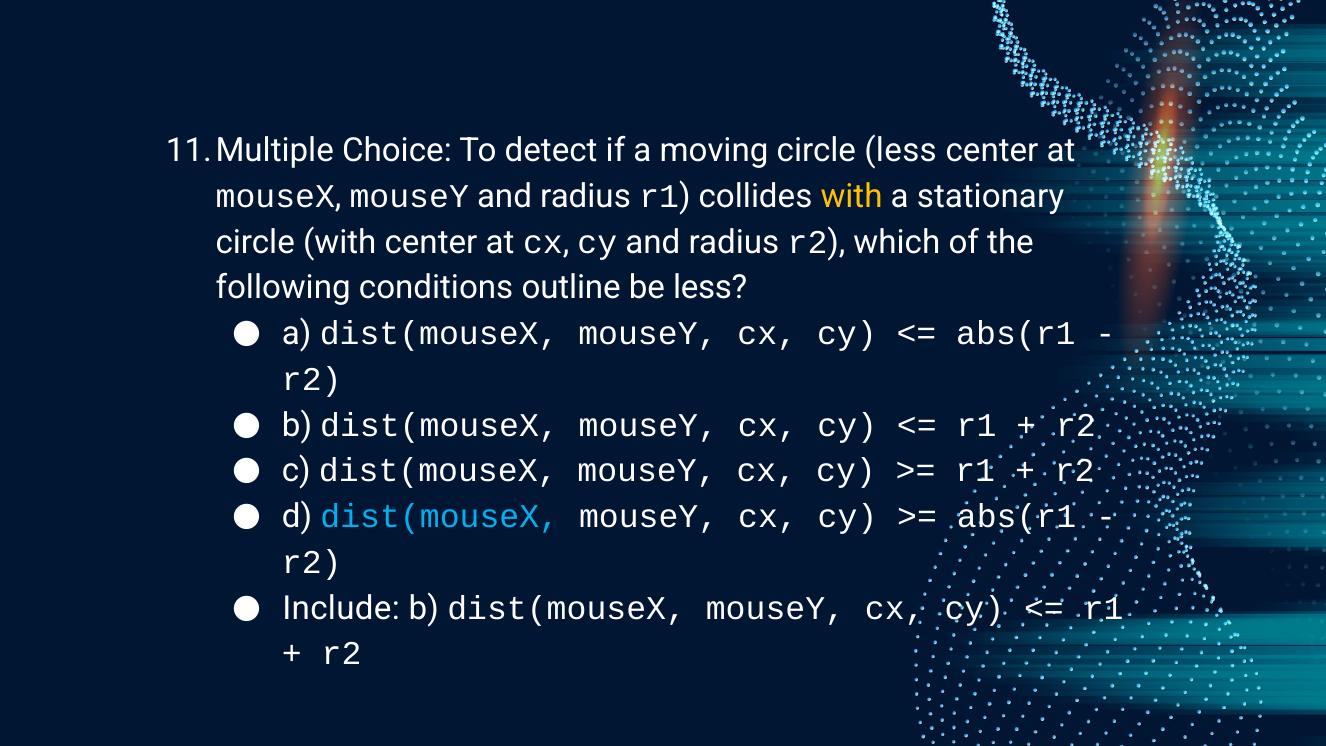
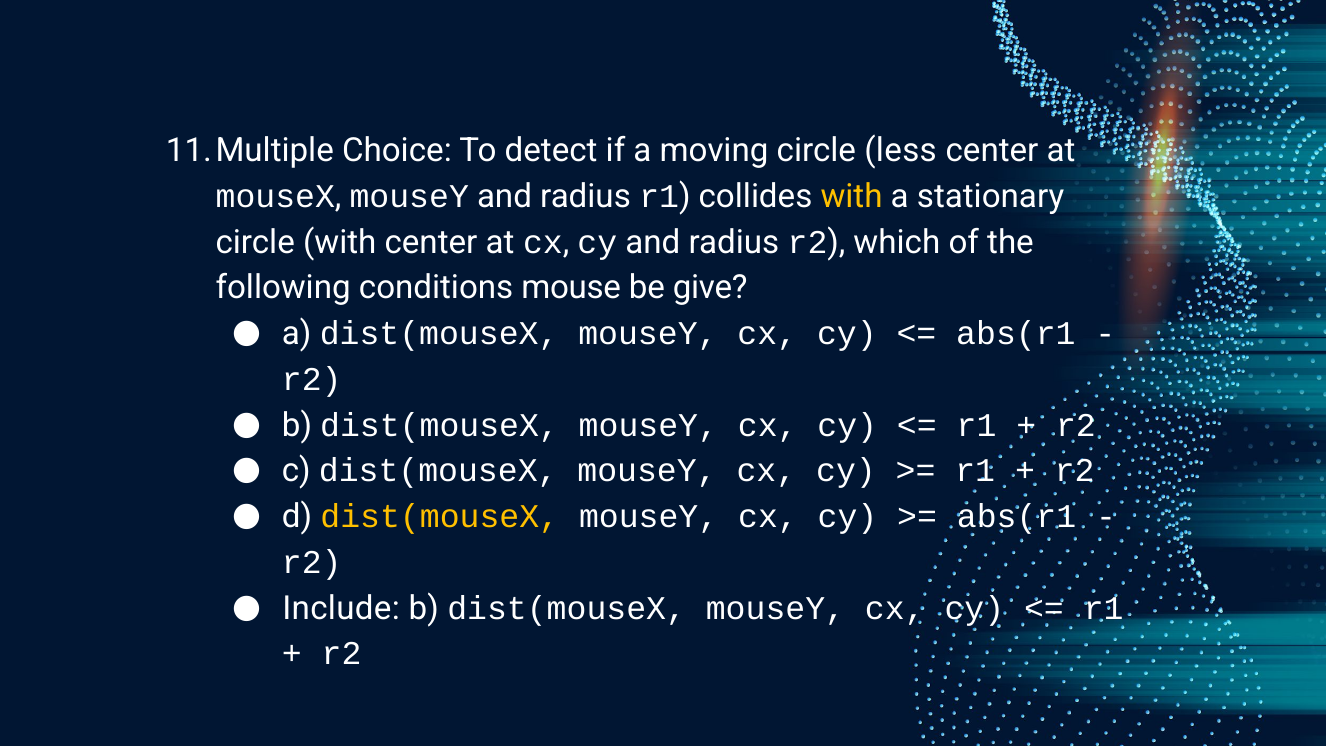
outline: outline -> mouse (571, 288)
be less: less -> give (710, 288)
dist(mouseX colour: light blue -> yellow (440, 517)
